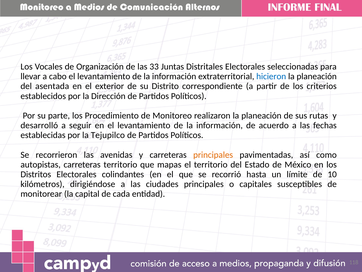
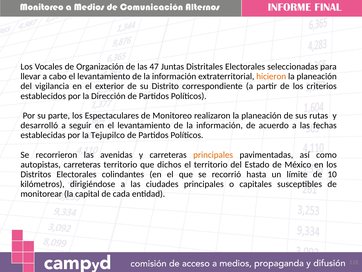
33: 33 -> 47 (154, 67)
hicieron colour: blue -> orange (271, 76)
asentada: asentada -> vigilancia (52, 86)
Procedimiento: Procedimiento -> Espectaculares (112, 115)
mapas: mapas -> dichos (169, 164)
